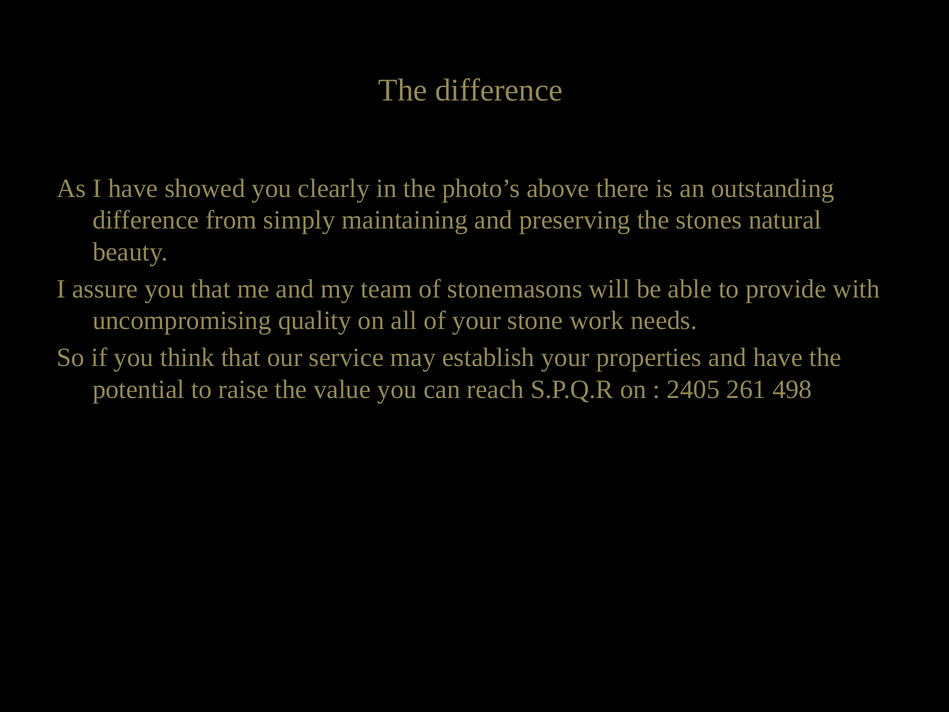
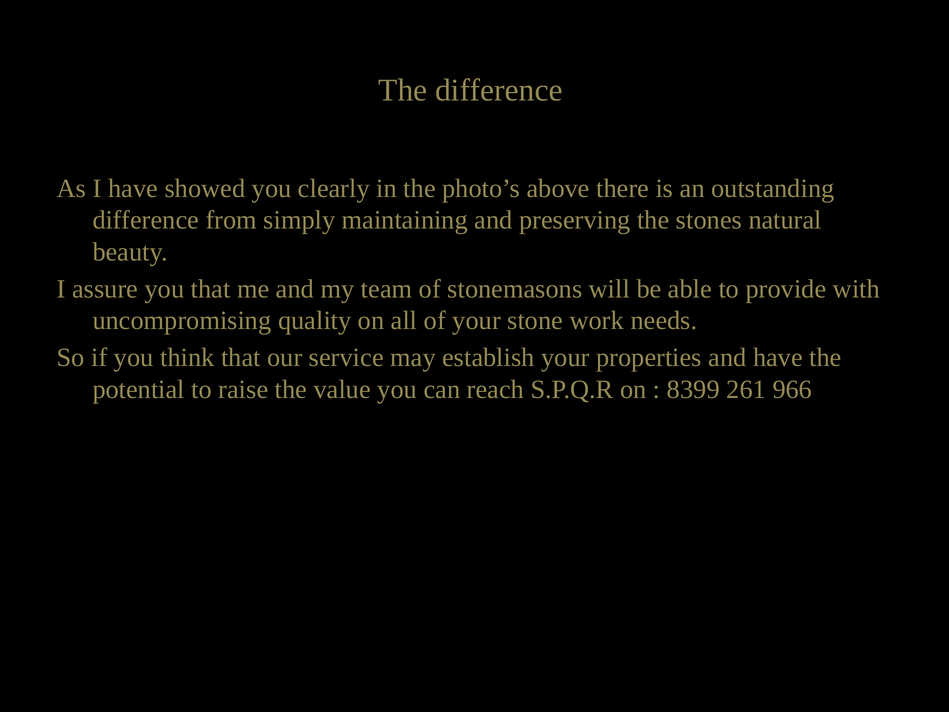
2405: 2405 -> 8399 (693, 389)
498: 498 -> 966 (792, 389)
